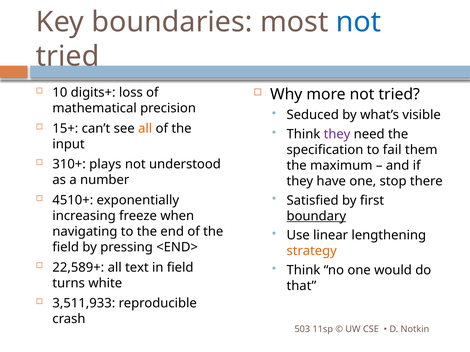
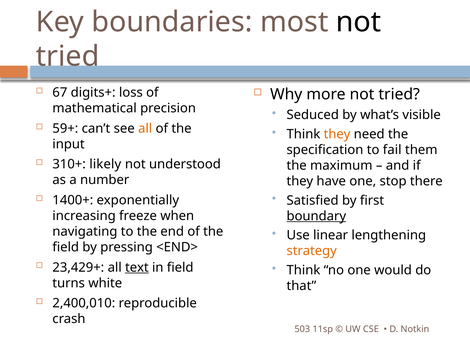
not colour: blue -> black (359, 22)
10: 10 -> 67 (60, 93)
15+: 15+ -> 59+ (65, 129)
they colour: purple -> orange (337, 134)
plays: plays -> likely (105, 165)
4510+: 4510+ -> 1400+ (73, 201)
22,589+: 22,589+ -> 23,429+ (78, 268)
text underline: none -> present (137, 268)
3,511,933: 3,511,933 -> 2,400,010 (84, 304)
